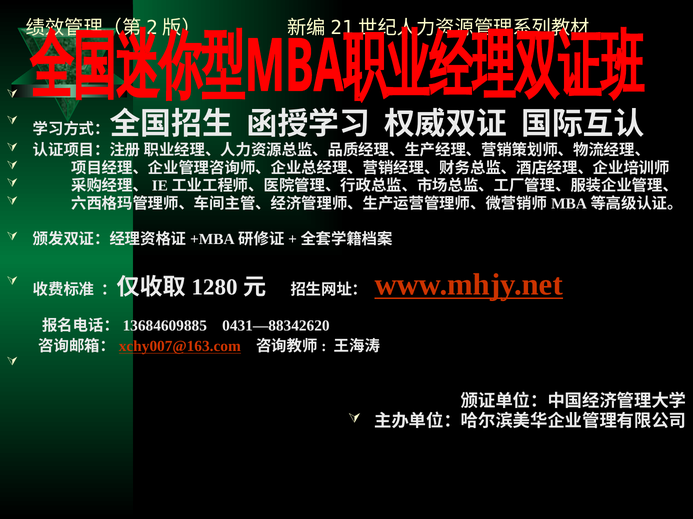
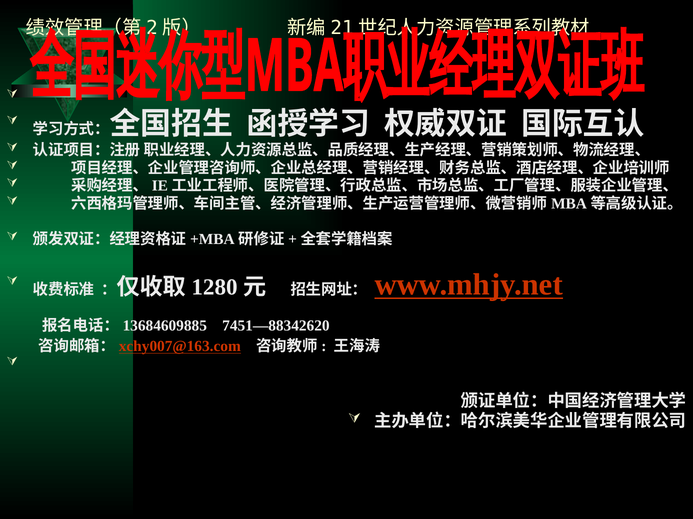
0431—88342620: 0431—88342620 -> 7451—88342620 (276, 326)
